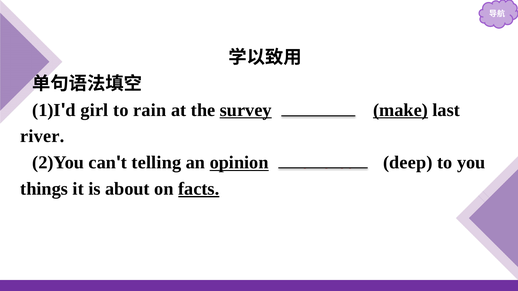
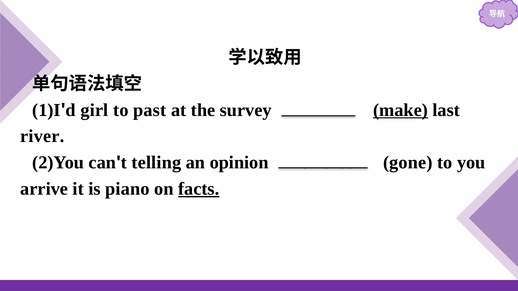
rain: rain -> past (150, 110)
survey underline: present -> none (246, 110)
opinion underline: present -> none (239, 163)
deep: deep -> gone (408, 163)
things: things -> arrive (44, 189)
about: about -> piano (127, 189)
